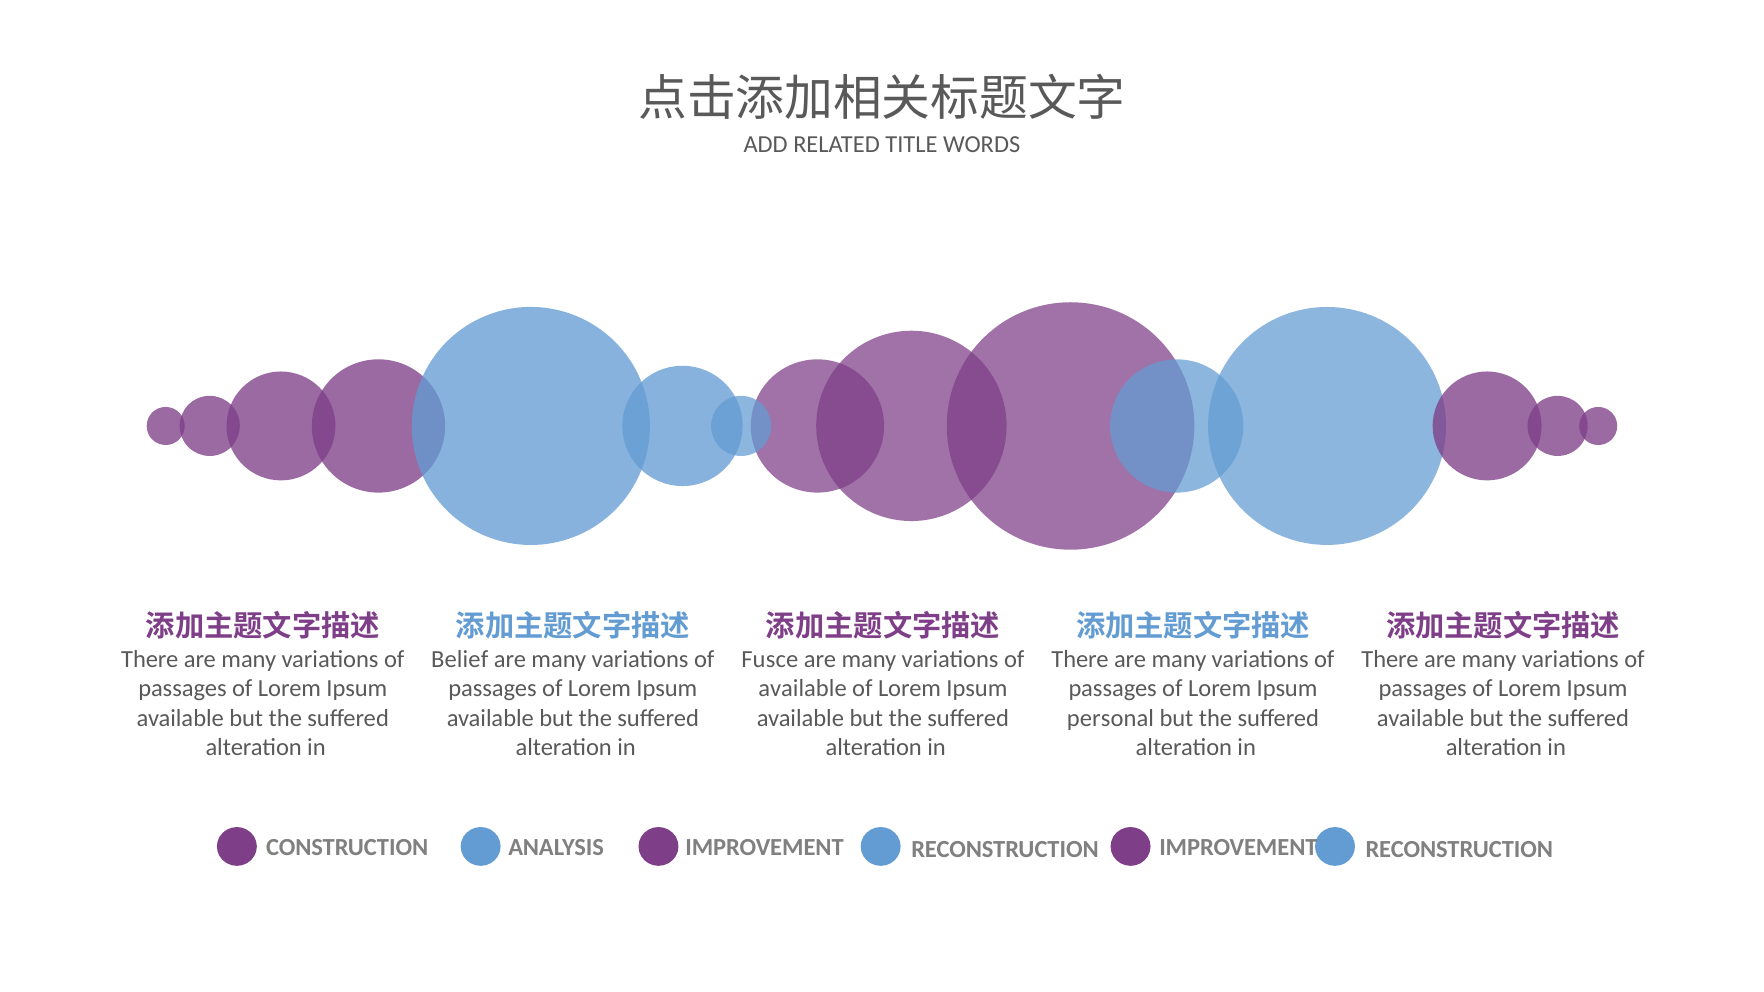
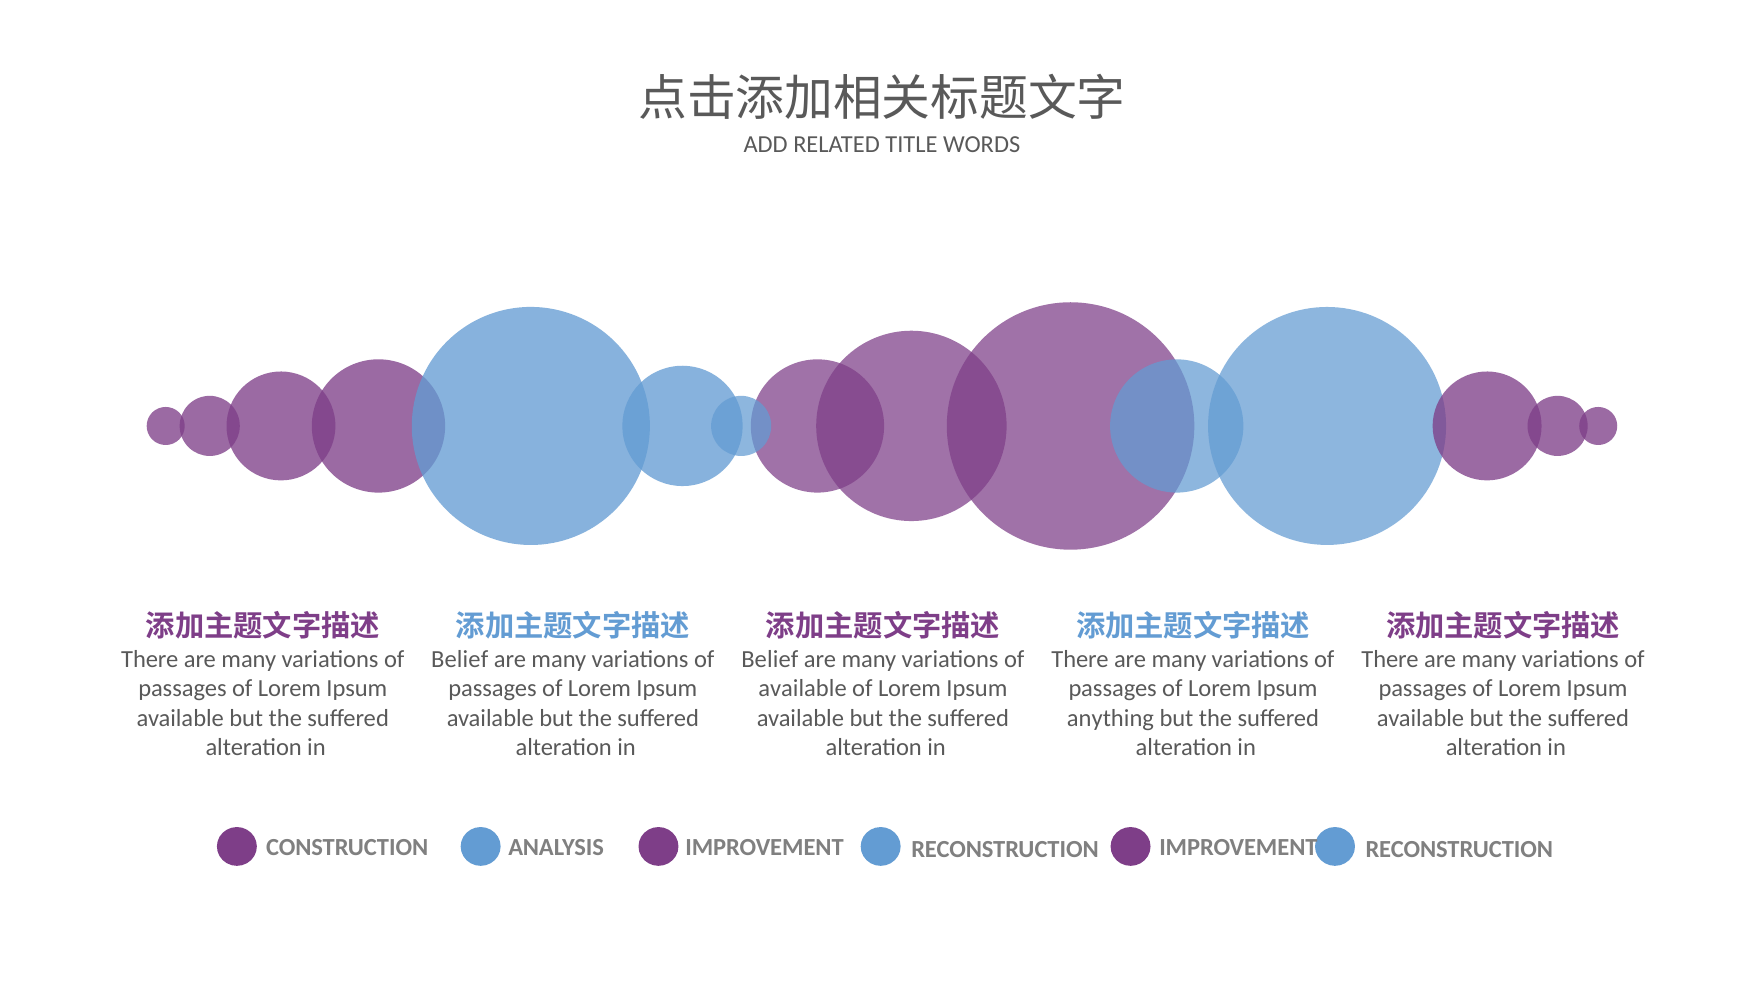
Fusce: Fusce -> Belief (770, 659)
personal: personal -> anything (1110, 718)
